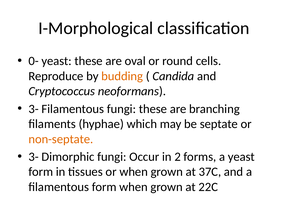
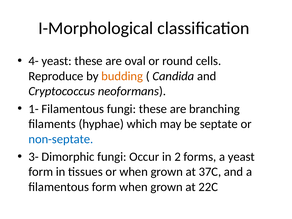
0-: 0- -> 4- (34, 61)
3-: 3- -> 1- (34, 109)
non-septate colour: orange -> blue (61, 139)
